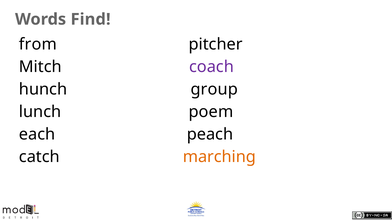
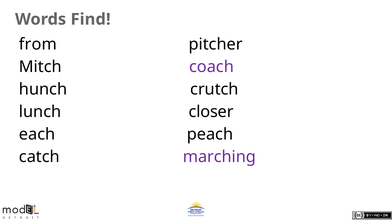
group: group -> crutch (214, 89)
poem: poem -> closer (211, 112)
marching colour: orange -> purple (219, 157)
